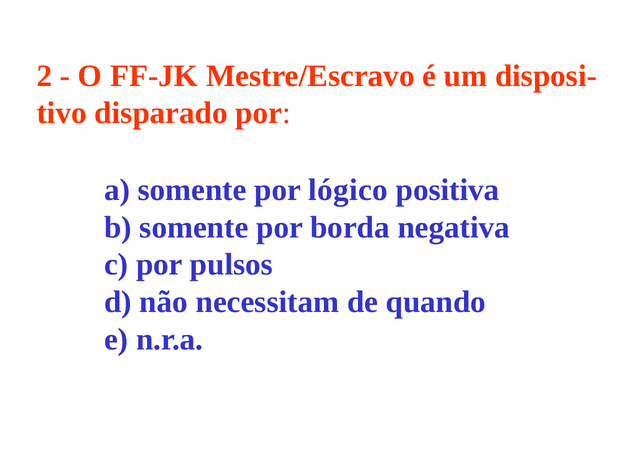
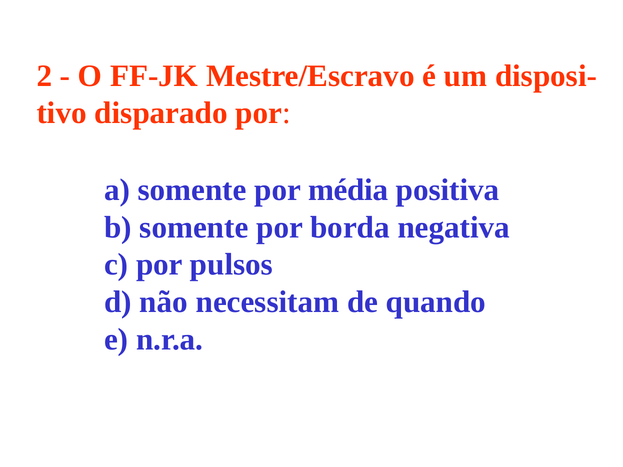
lógico: lógico -> média (348, 190)
